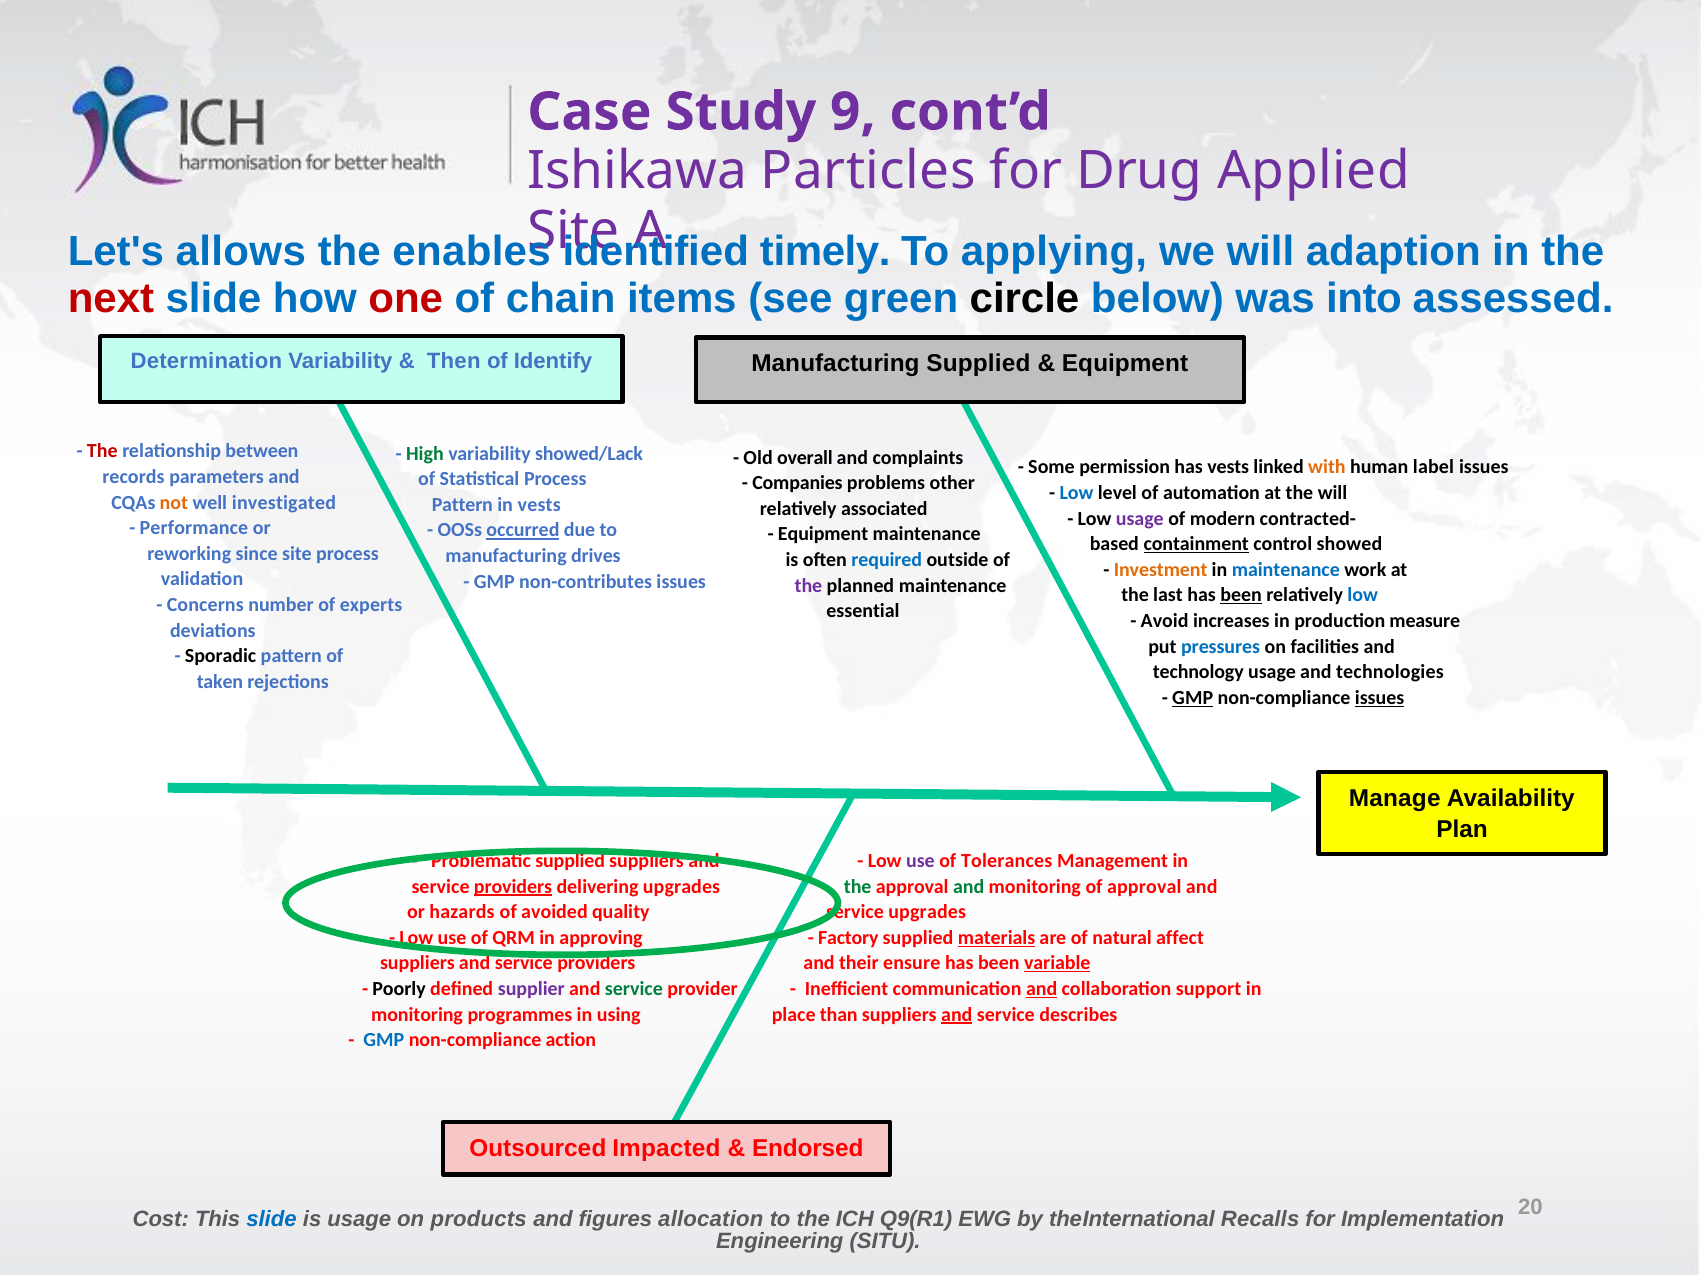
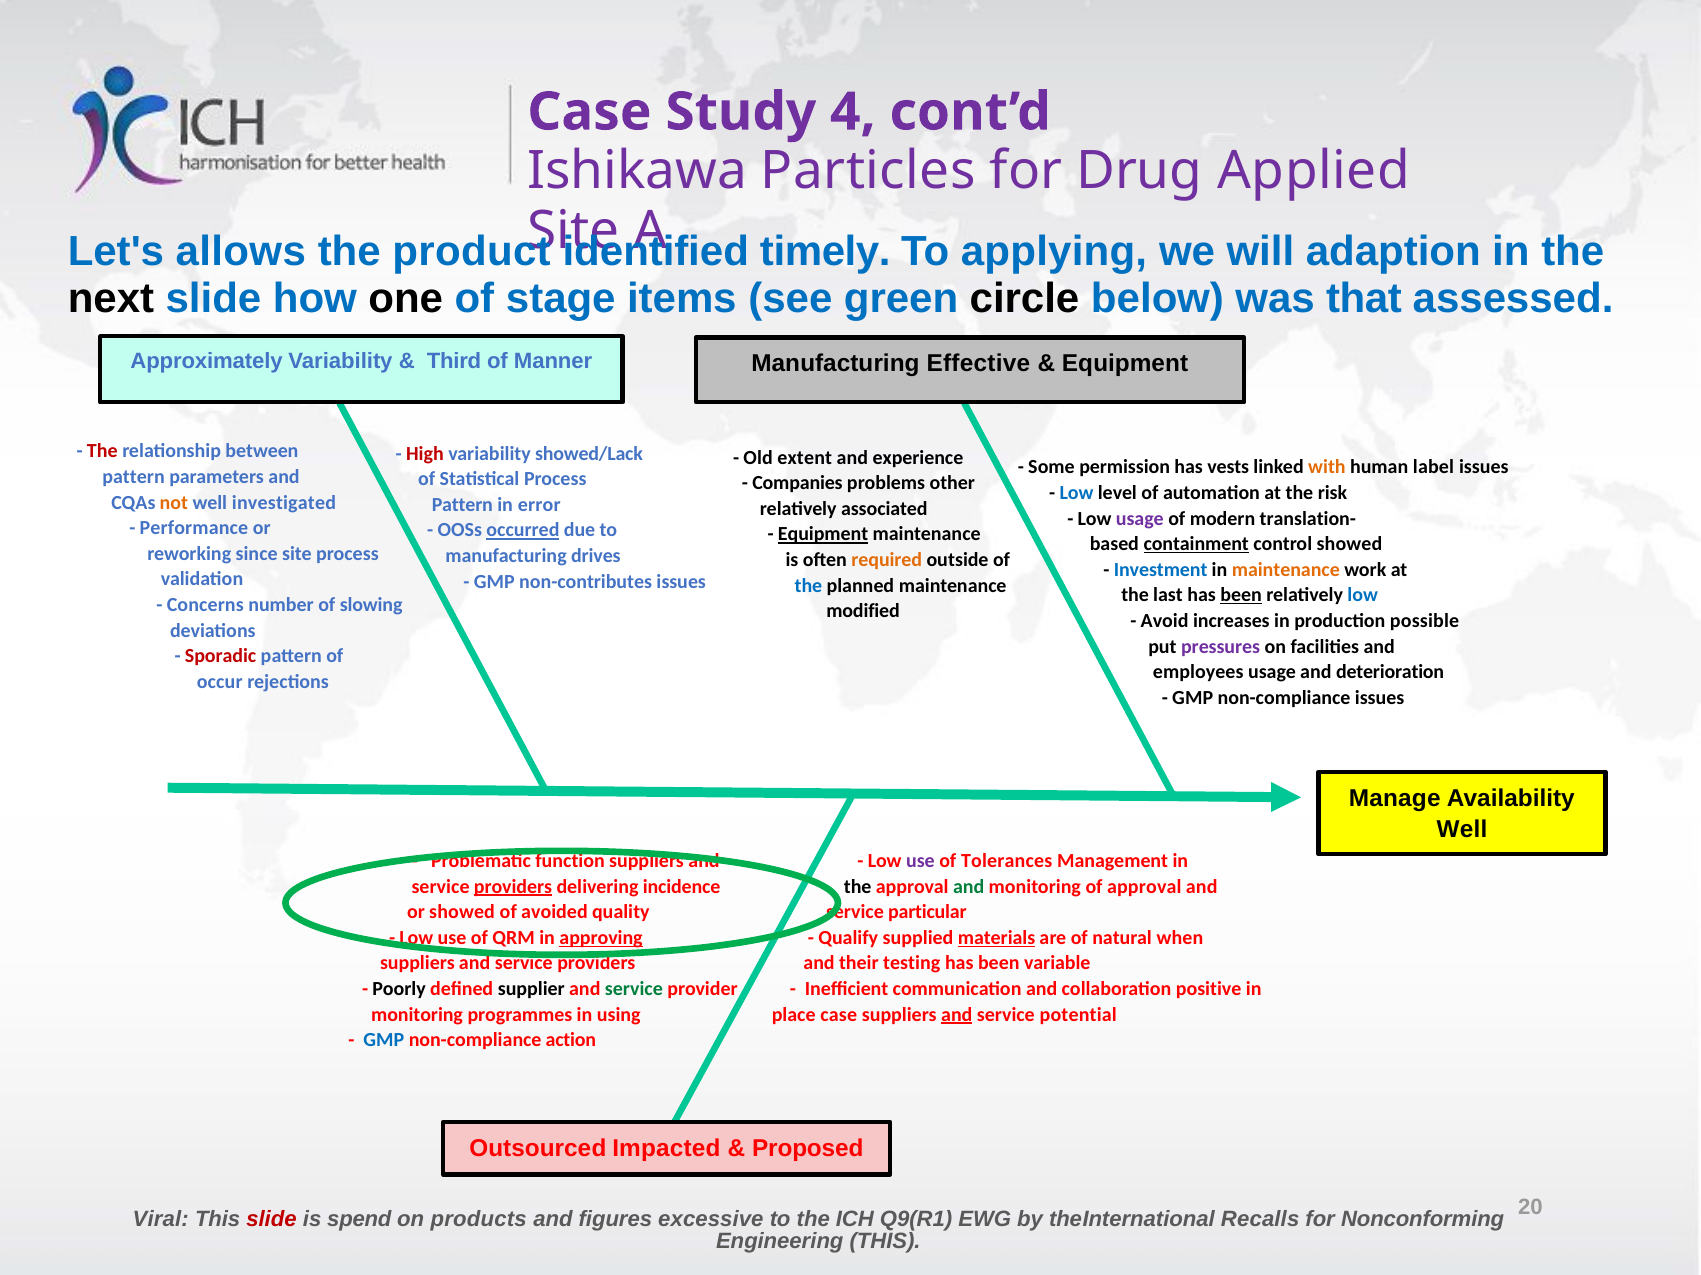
9: 9 -> 4 (853, 112)
enables: enables -> product (472, 252)
next colour: red -> black (111, 299)
one colour: red -> black (406, 299)
chain: chain -> stage (561, 299)
into: into -> that (1364, 299)
Determination: Determination -> Approximately (207, 361)
Then: Then -> Third (454, 361)
Identify: Identify -> Manner (553, 361)
Manufacturing Supplied: Supplied -> Effective (978, 364)
High colour: green -> red (425, 454)
overall: overall -> extent (805, 458)
complaints: complaints -> experience (918, 458)
records: records -> pattern (133, 477)
the will: will -> risk (1332, 493)
in vests: vests -> error (539, 505)
contracted-: contracted- -> translation- (1308, 519)
Equipment underline: none -> present (823, 535)
required colour: blue -> orange (887, 560)
Investment colour: orange -> blue (1161, 570)
maintenance colour: blue -> orange (1286, 570)
the colour: purple -> blue (808, 586)
experts: experts -> slowing (371, 605)
essential: essential -> modified (863, 612)
measure: measure -> possible (1425, 621)
pressures colour: blue -> purple (1221, 647)
Sporadic colour: black -> red (221, 657)
technology: technology -> employees (1198, 672)
technologies: technologies -> deterioration (1390, 672)
taken: taken -> occur (220, 682)
GMP underline: present -> none (1193, 698)
issues underline: present -> none (1380, 698)
Plan: Plan -> Well (1462, 830)
supplied: supplied -> function (570, 861)
delivering upgrades: upgrades -> incidence (682, 887)
the colour: green -> black (858, 887)
or hazards: hazards -> showed (462, 913)
upgrades: upgrades -> particular (927, 913)
approving underline: none -> present (601, 938)
Factory: Factory -> Qualify (848, 938)
affect: affect -> when (1180, 938)
ensure: ensure -> testing (912, 964)
variable underline: present -> none (1057, 964)
supplier colour: purple -> black (531, 989)
and underline: present -> none (1042, 989)
support: support -> positive (1209, 989)
place than: than -> case (839, 1015)
describes: describes -> potential (1078, 1015)
Endorsed: Endorsed -> Proposed (808, 1149)
Cost: Cost -> Viral (161, 1220)
slide colour: blue -> red (271, 1220)
is usage: usage -> spend (359, 1220)
allocation: allocation -> excessive (711, 1220)
Implementation: Implementation -> Nonconforming (1423, 1220)
Engineering SITU: SITU -> THIS (885, 1242)
